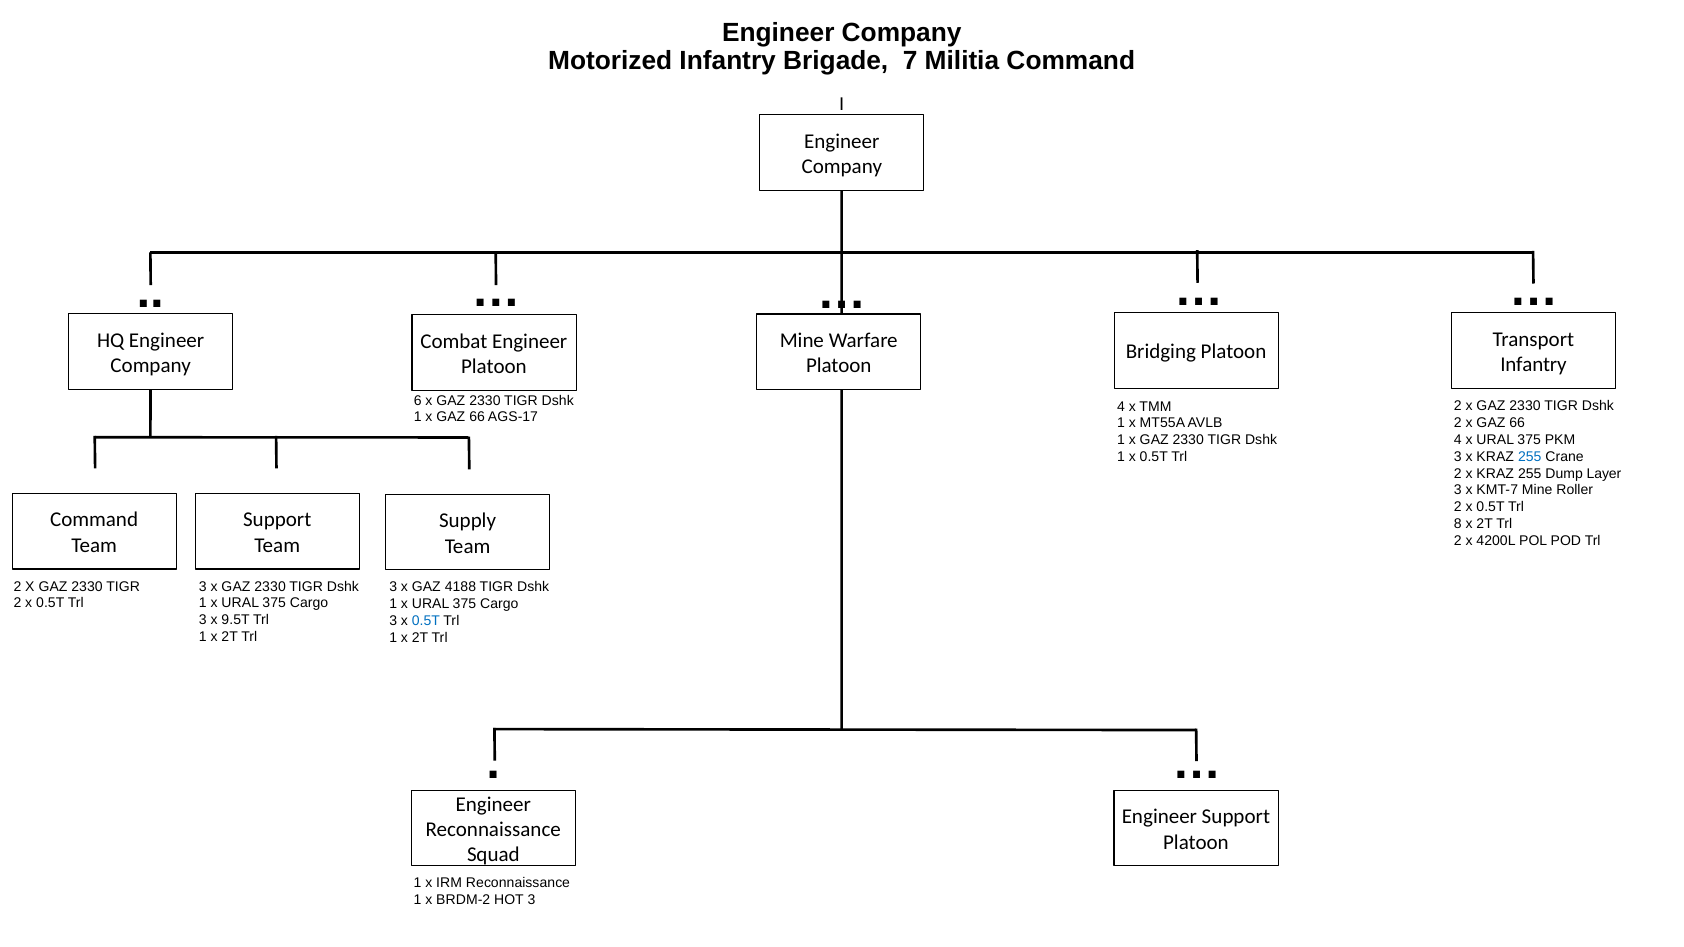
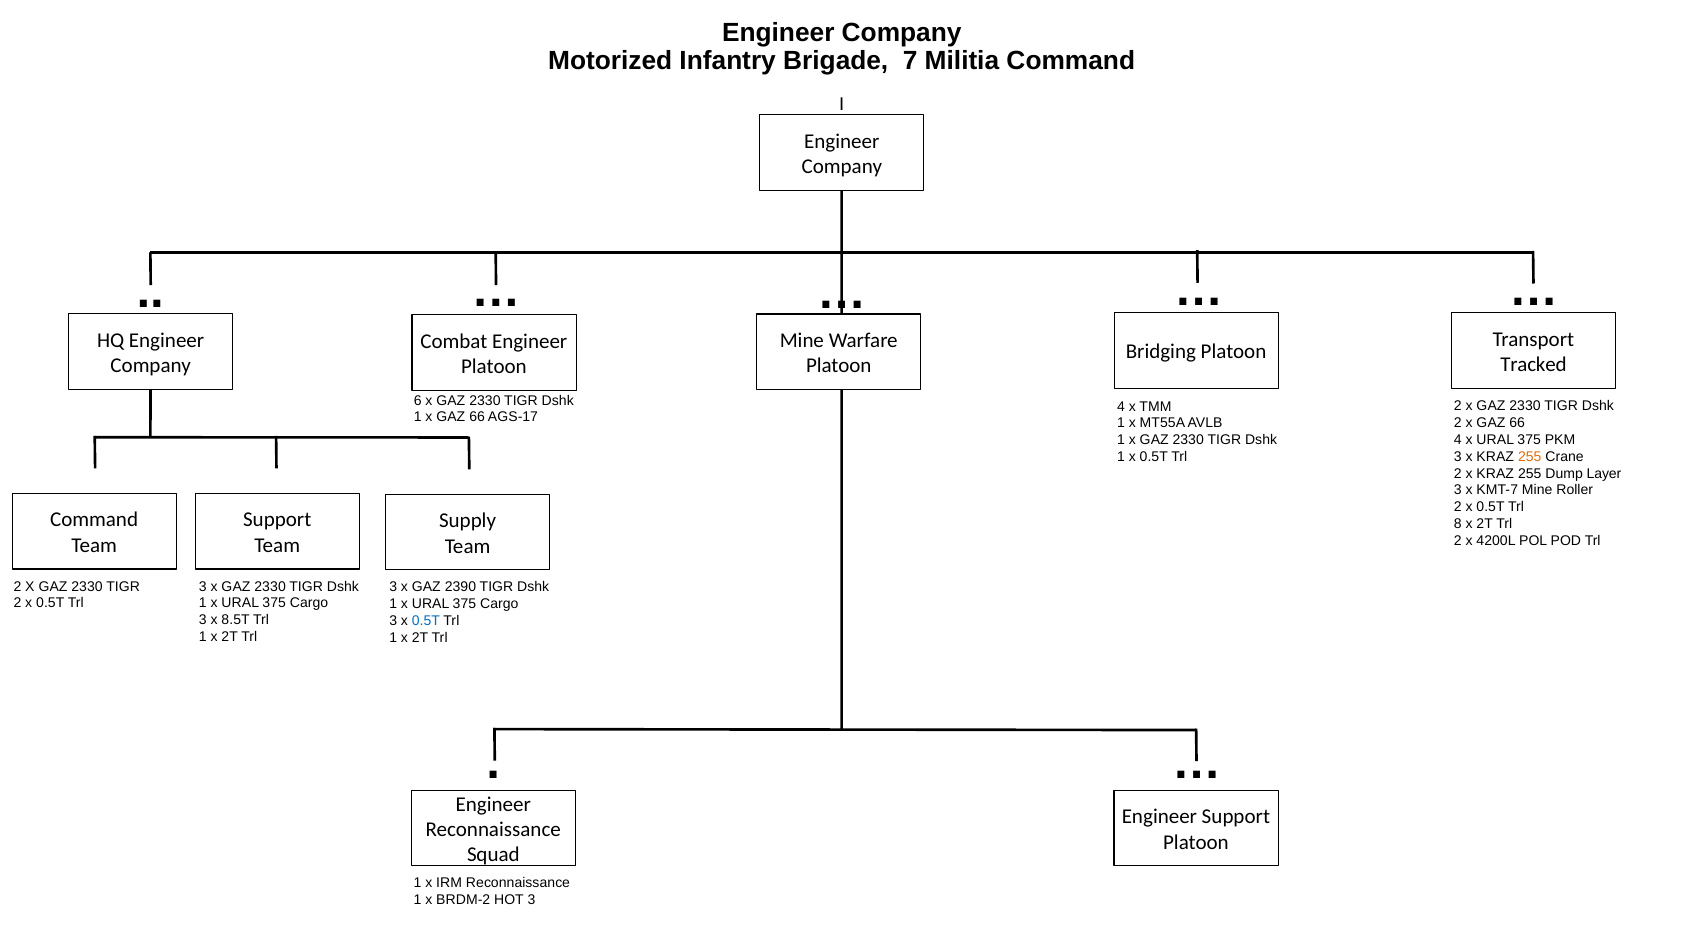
Infantry: Infantry -> Tracked (1533, 365)
255 colour: blue -> orange (1530, 457)
4188: 4188 -> 2390 (460, 587)
9.5T: 9.5T -> 8.5T (236, 620)
